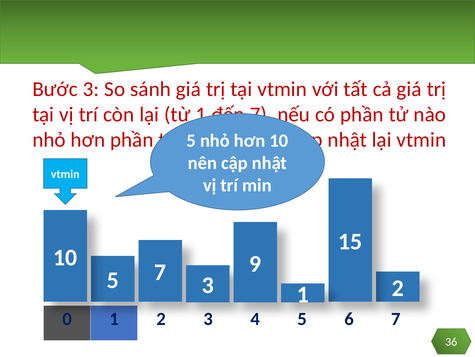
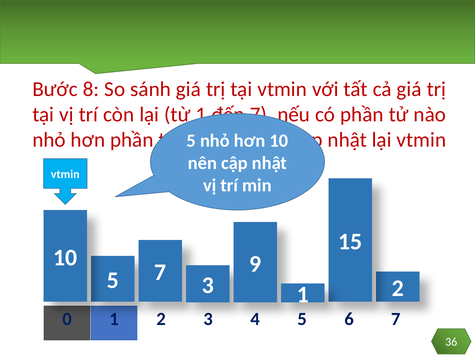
Bước 3: 3 -> 8 (91, 89)
